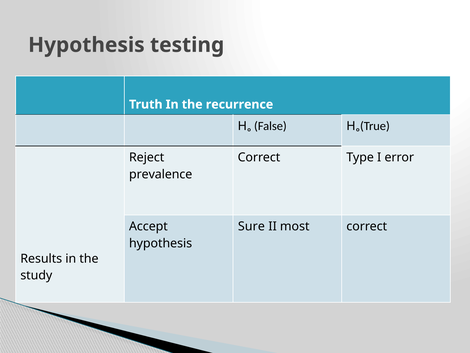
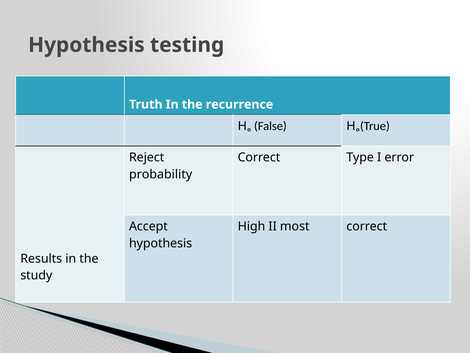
prevalence: prevalence -> probability (161, 174)
Sure: Sure -> High (251, 226)
